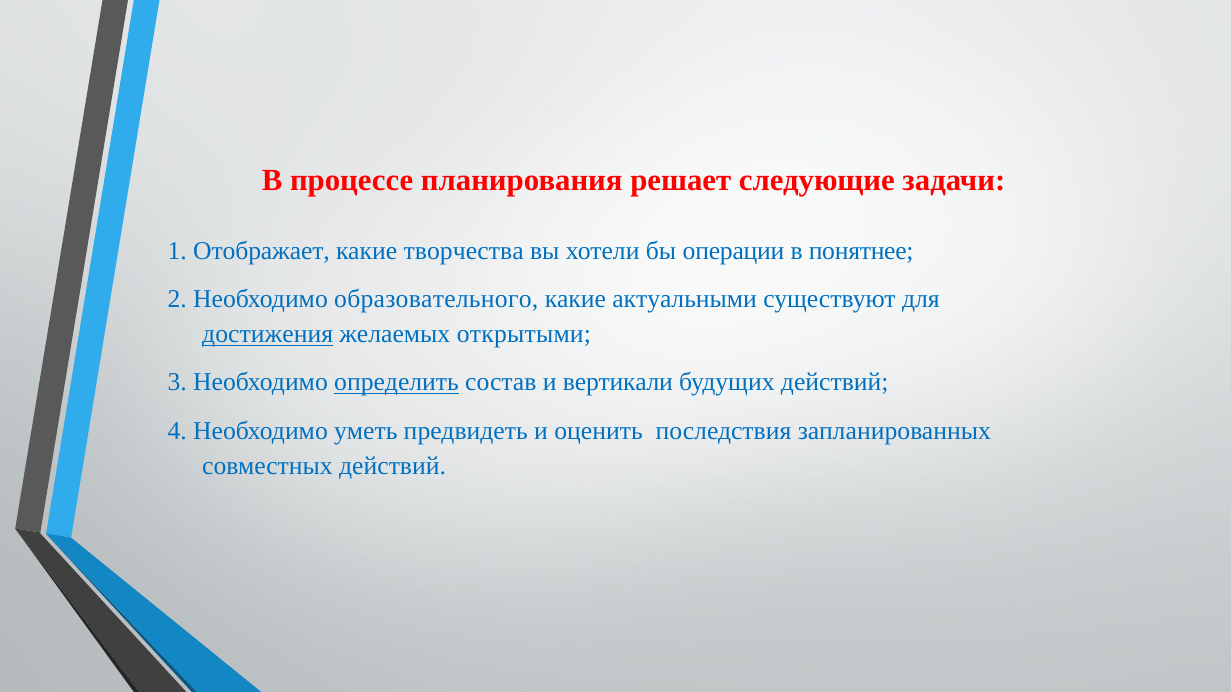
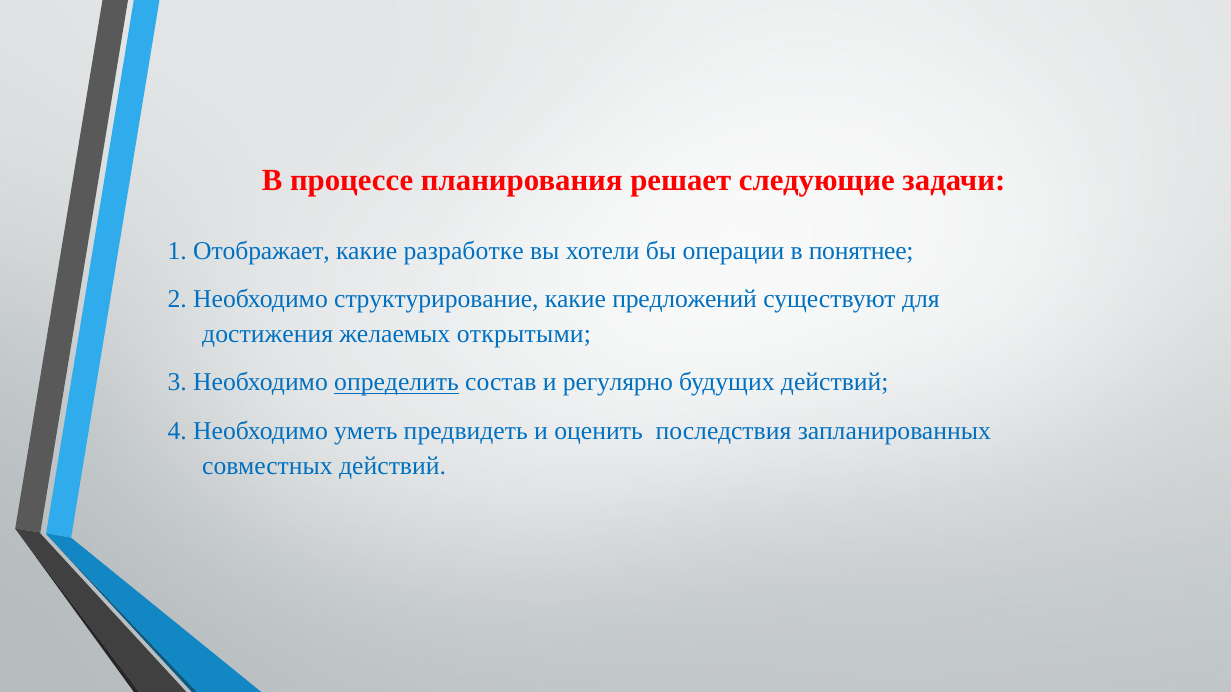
творчества: творчества -> разработке (464, 251)
образовательного: образовательного -> структурирование (436, 299)
актуальными: актуальными -> предложений (685, 299)
достижения underline: present -> none (268, 334)
вертикали: вертикали -> регулярно (618, 383)
